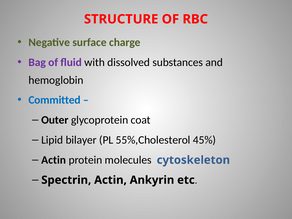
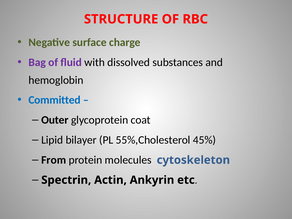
Actin: Actin -> From (54, 160)
